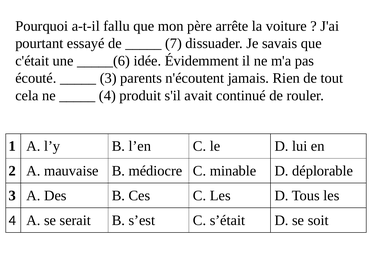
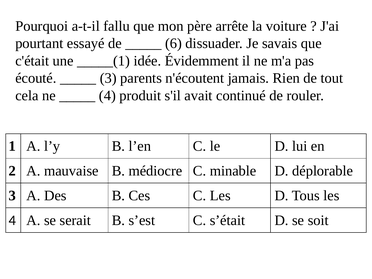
7: 7 -> 6 (174, 43)
_____(6: _____(6 -> _____(1 (104, 61)
